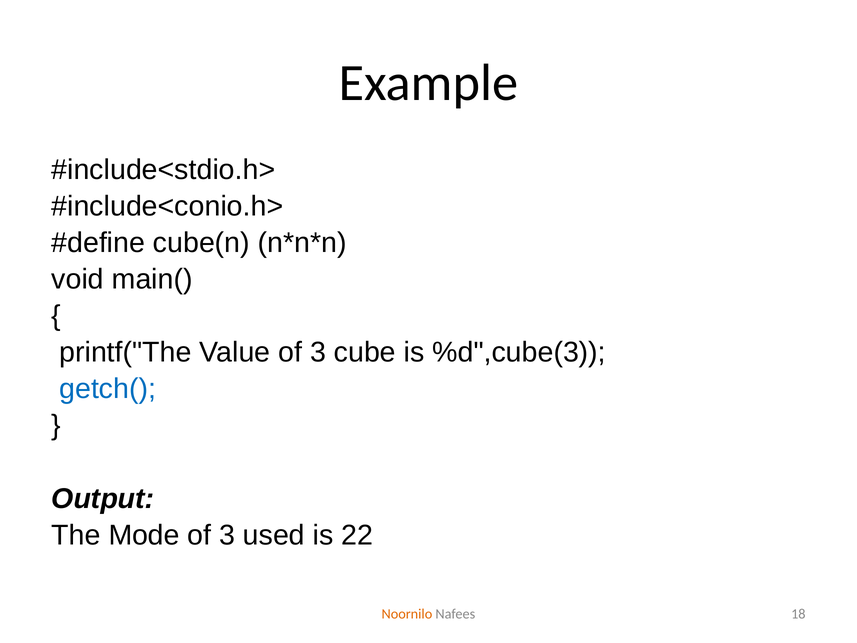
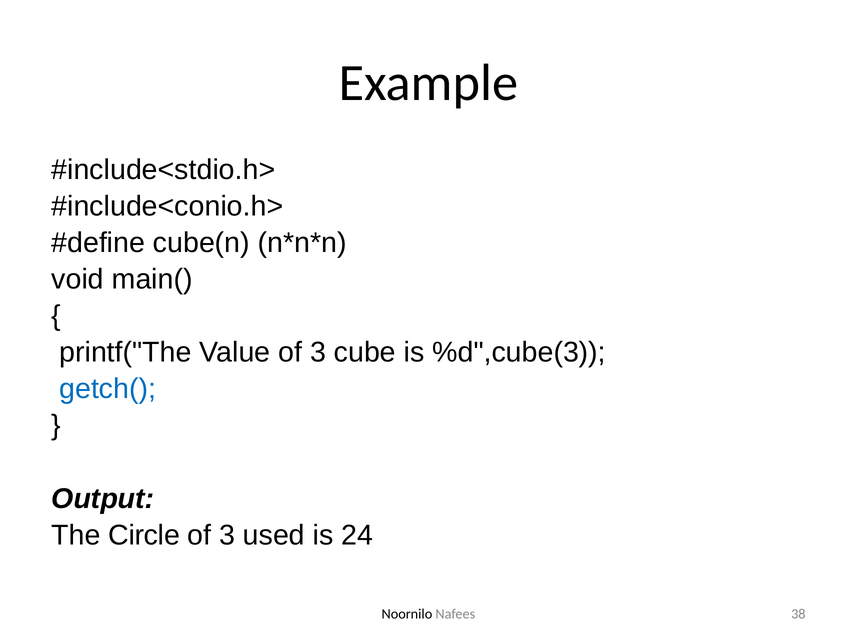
Mode: Mode -> Circle (144, 535)
22: 22 -> 24 (357, 535)
Noornilo colour: orange -> black (407, 614)
18: 18 -> 38 (798, 614)
